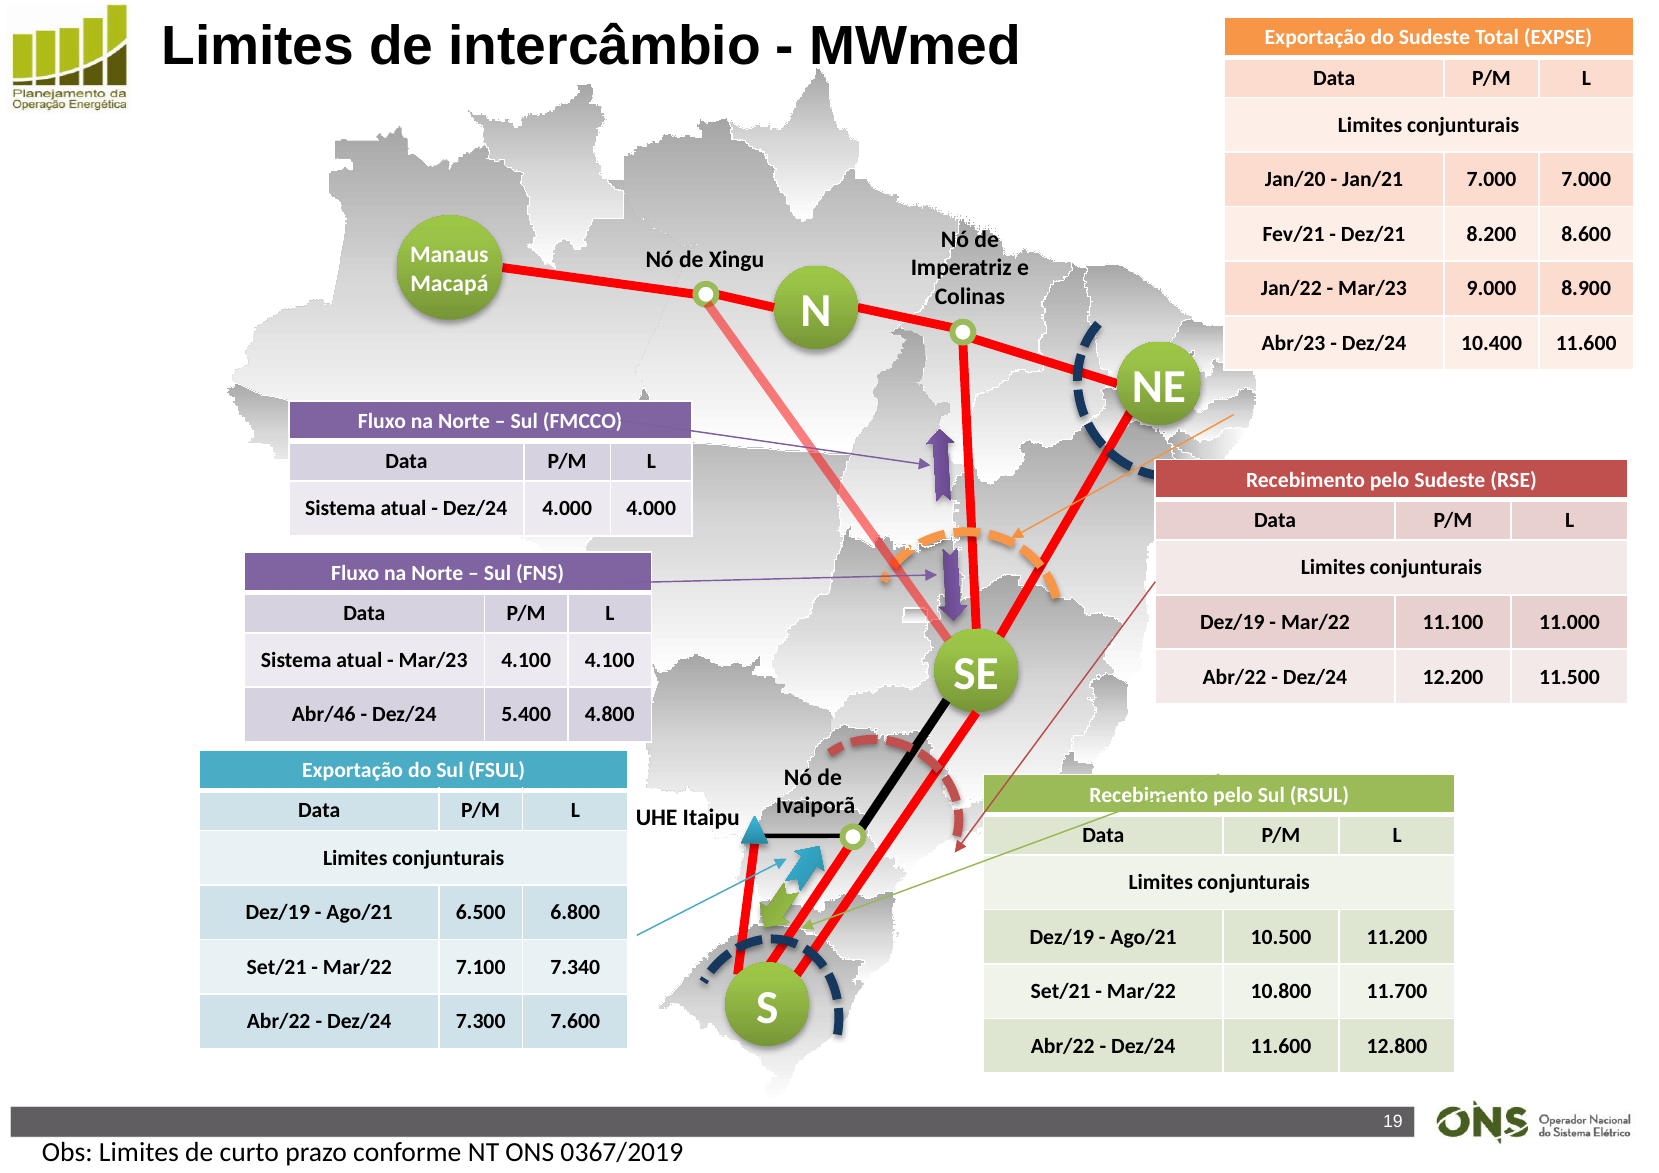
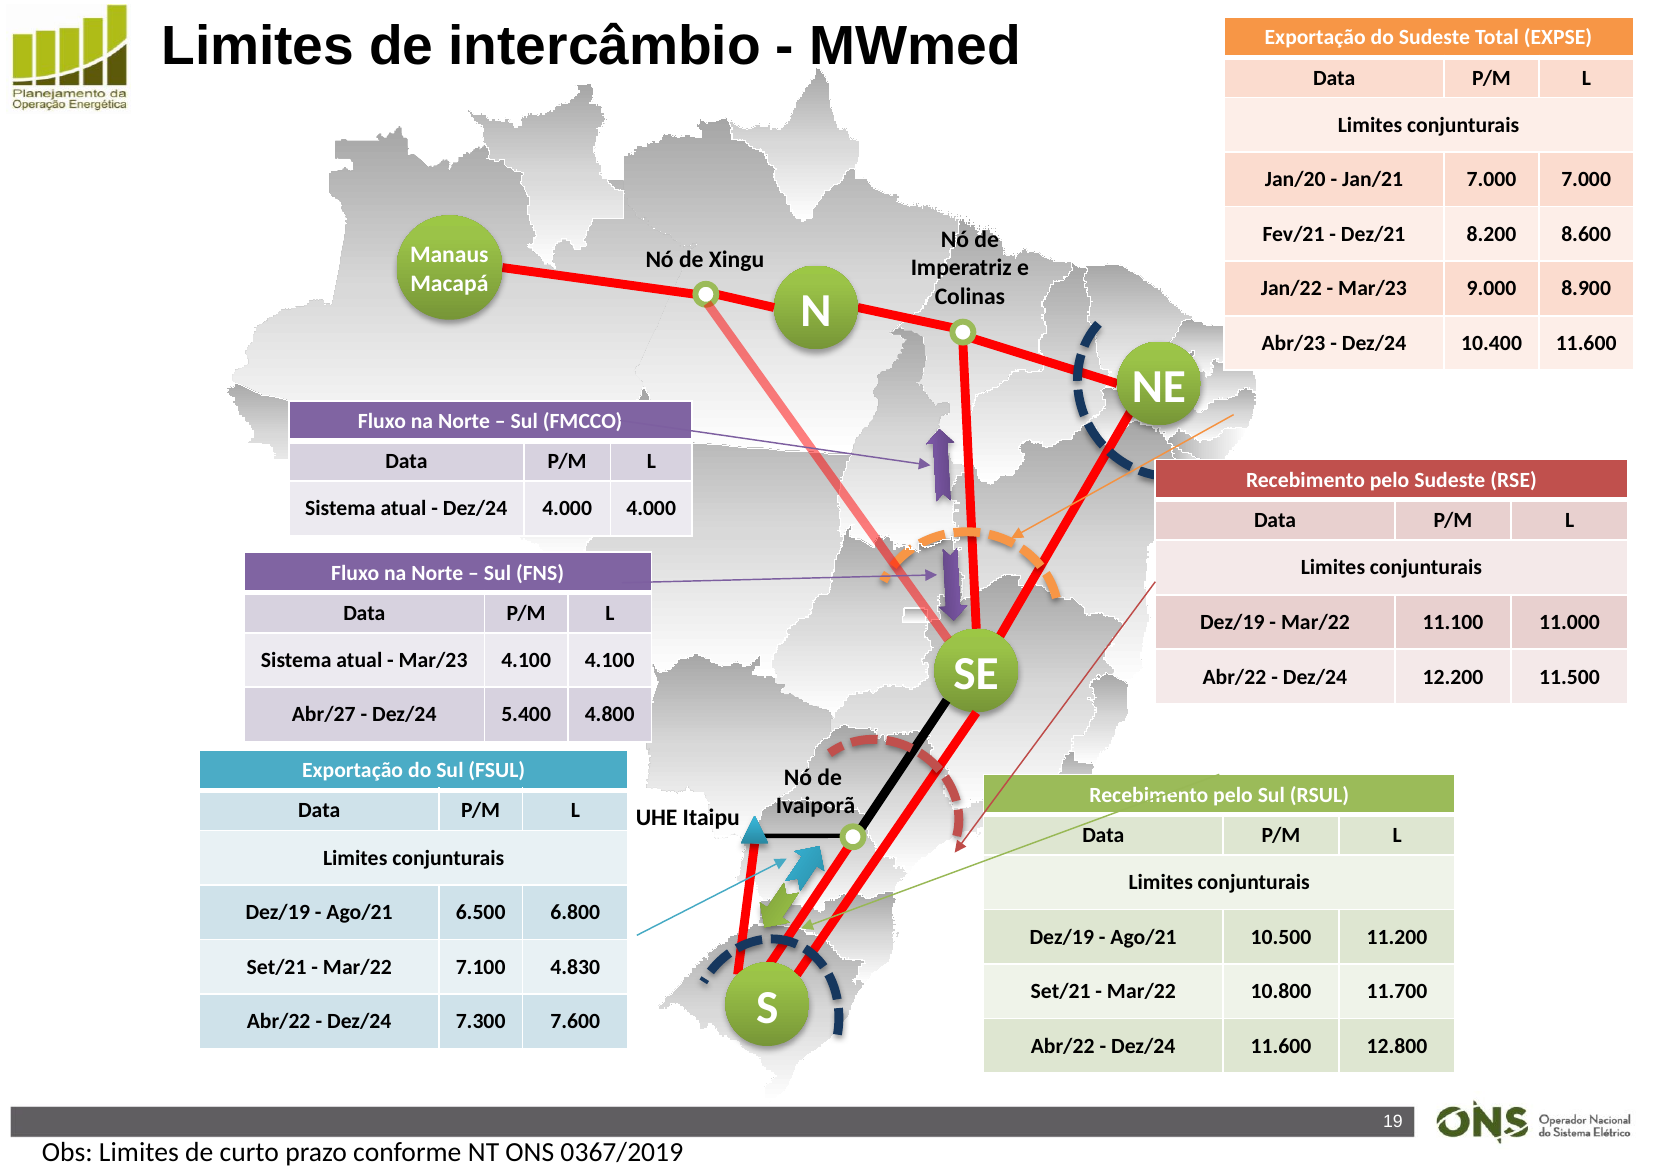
Abr/46: Abr/46 -> Abr/27 (324, 715)
7.340: 7.340 -> 4.830 (575, 967)
